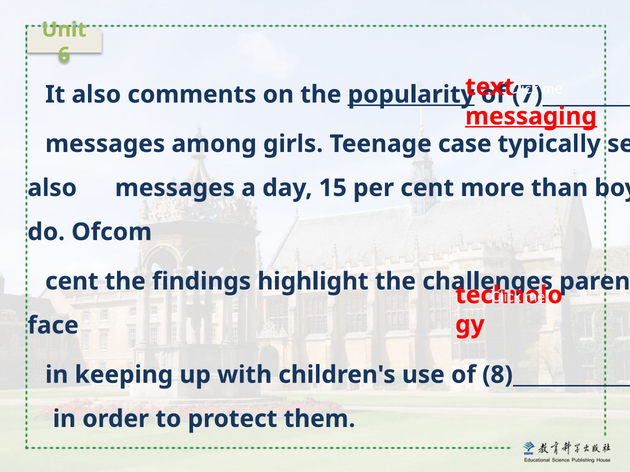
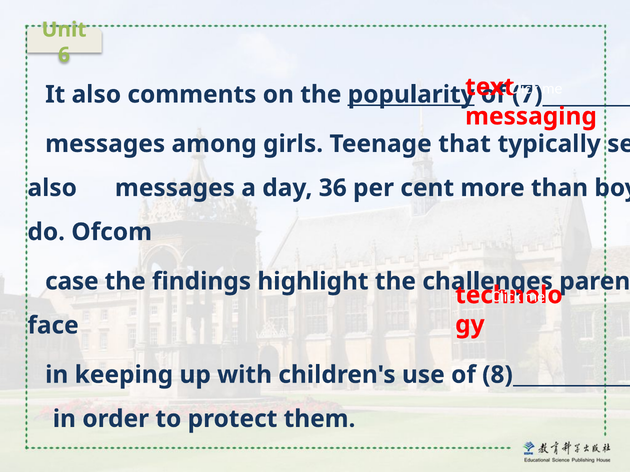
messaging underline: present -> none (531, 116)
case: case -> that (465, 144)
15: 15 -> 36 (333, 188)
cent: cent -> case (72, 282)
